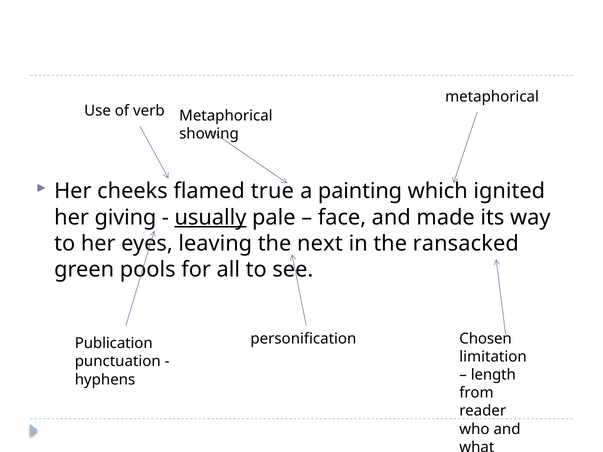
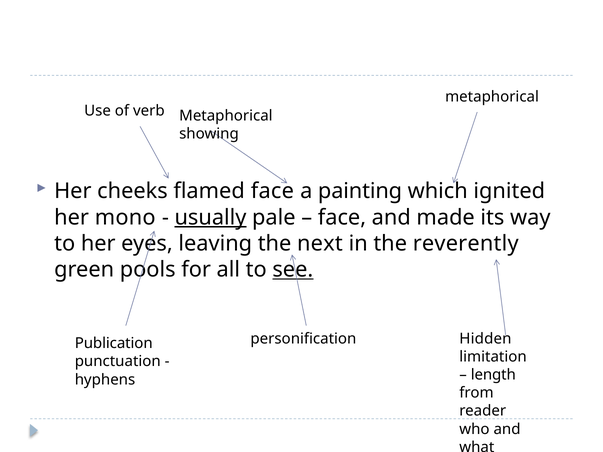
flamed true: true -> face (272, 191)
giving: giving -> mono (125, 218)
ransacked: ransacked -> reverently (466, 244)
see underline: none -> present (293, 270)
Chosen: Chosen -> Hidden (485, 339)
